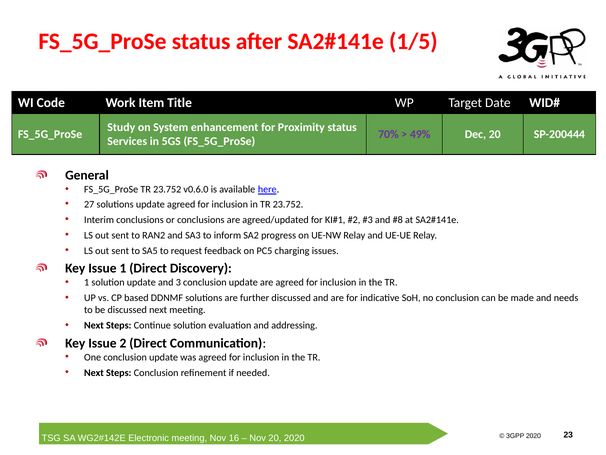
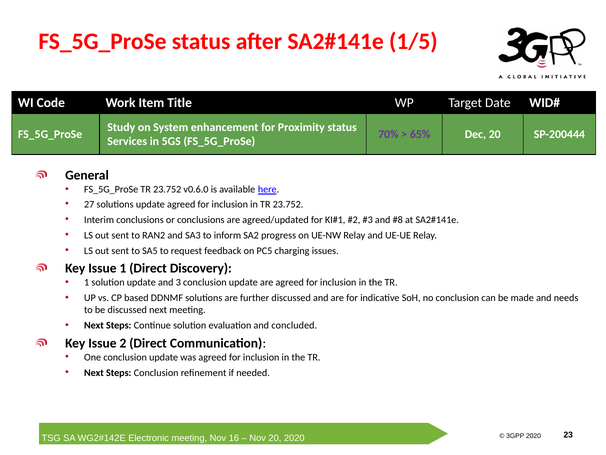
49%: 49% -> 65% (420, 134)
addressing: addressing -> concluded (294, 325)
